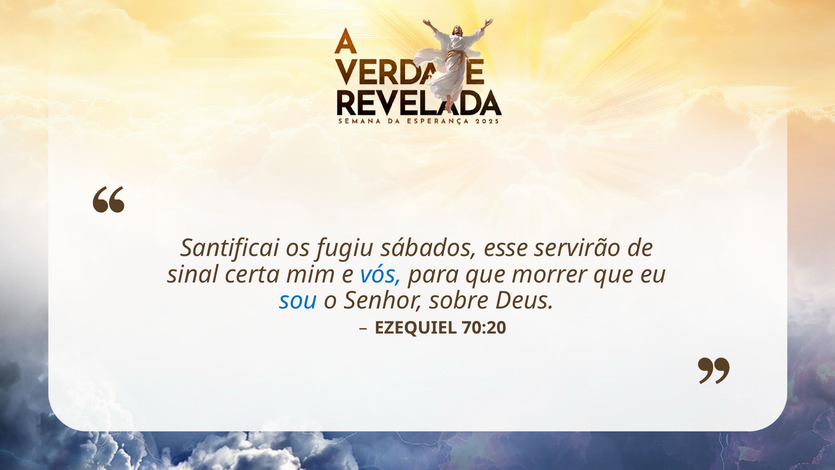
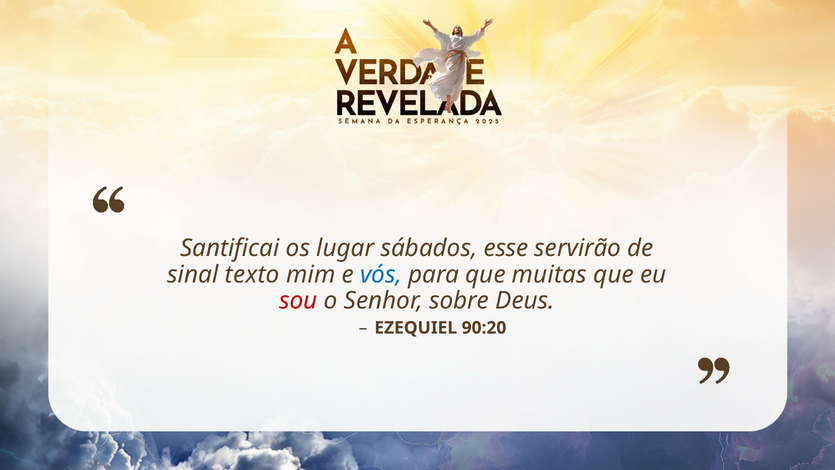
fugiu: fugiu -> lugar (345, 248)
certa: certa -> texto (252, 274)
morrer: morrer -> muitas (549, 274)
sou colour: blue -> red (298, 301)
70:20: 70:20 -> 90:20 (484, 328)
